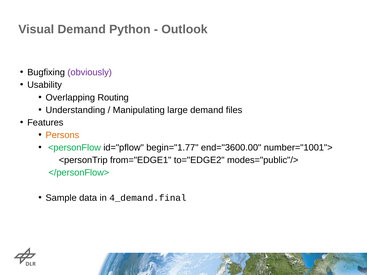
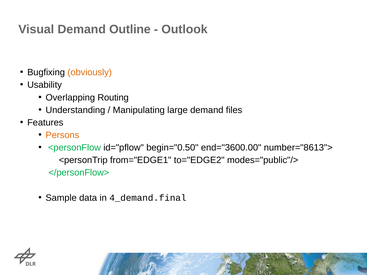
Python: Python -> Outline (130, 29)
obviously colour: purple -> orange (90, 72)
begin="1.77: begin="1.77 -> begin="0.50 (172, 148)
number="1001">: number="1001"> -> number="8613"> (298, 148)
